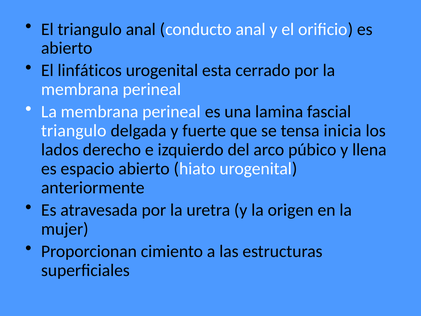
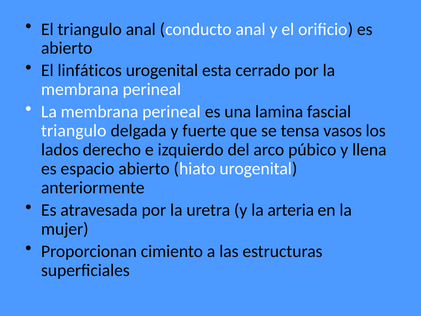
inicia: inicia -> vasos (343, 131)
origen: origen -> arteria (291, 210)
